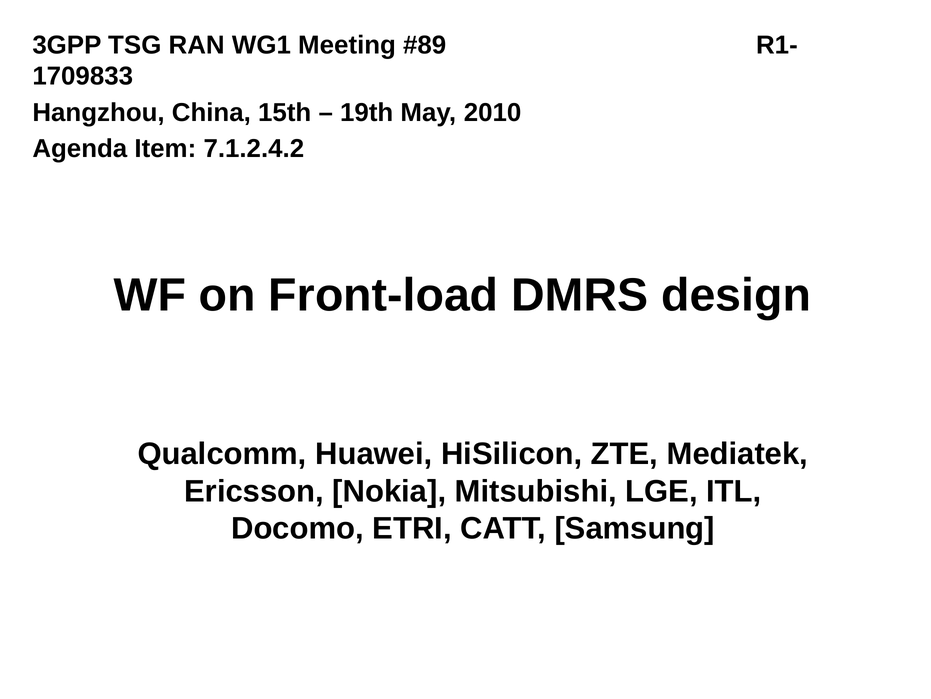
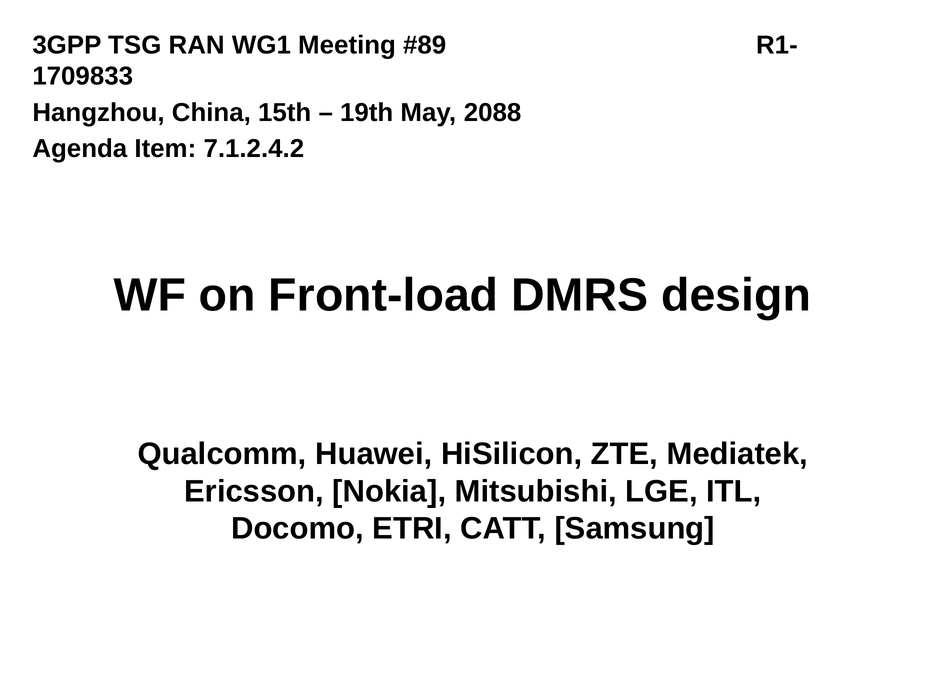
2010: 2010 -> 2088 (493, 112)
